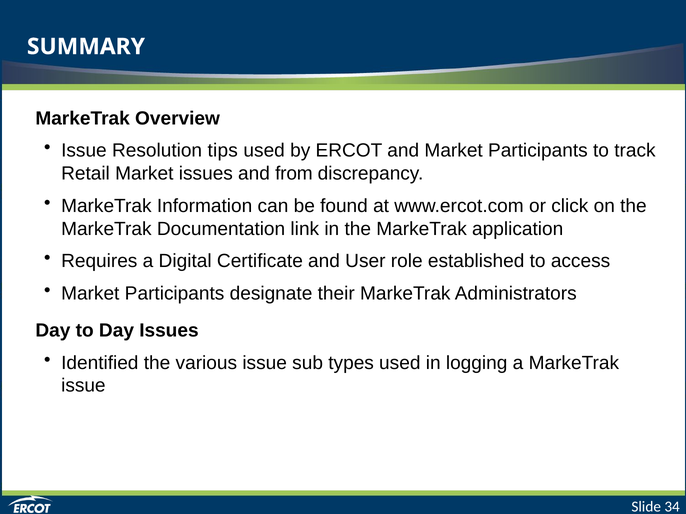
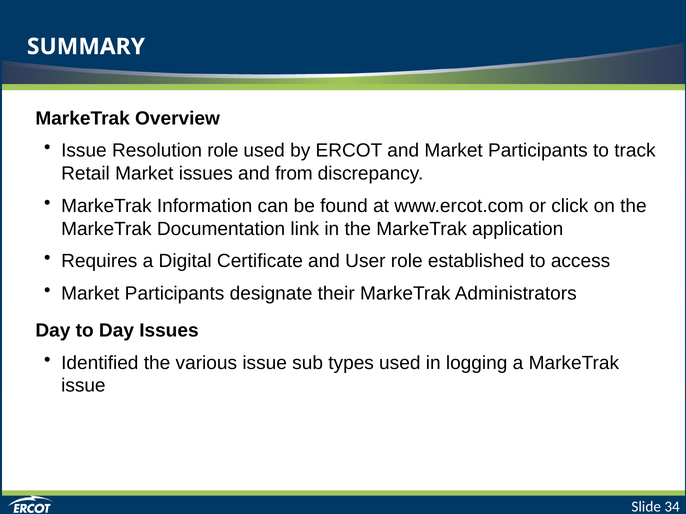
Resolution tips: tips -> role (223, 151)
